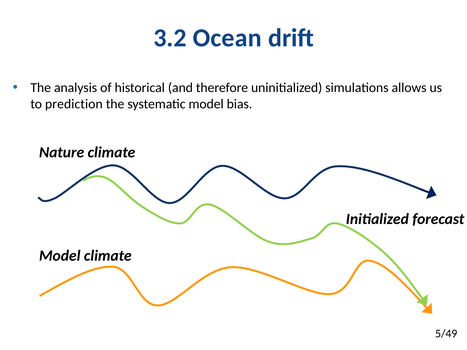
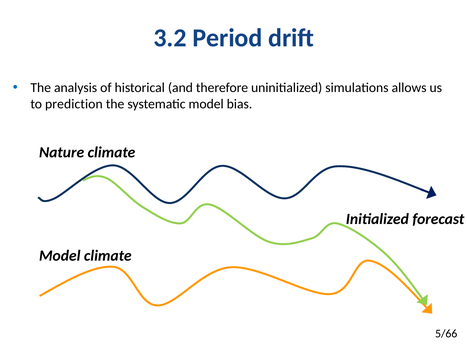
Ocean: Ocean -> Period (227, 38)
5/49: 5/49 -> 5/66 (446, 334)
